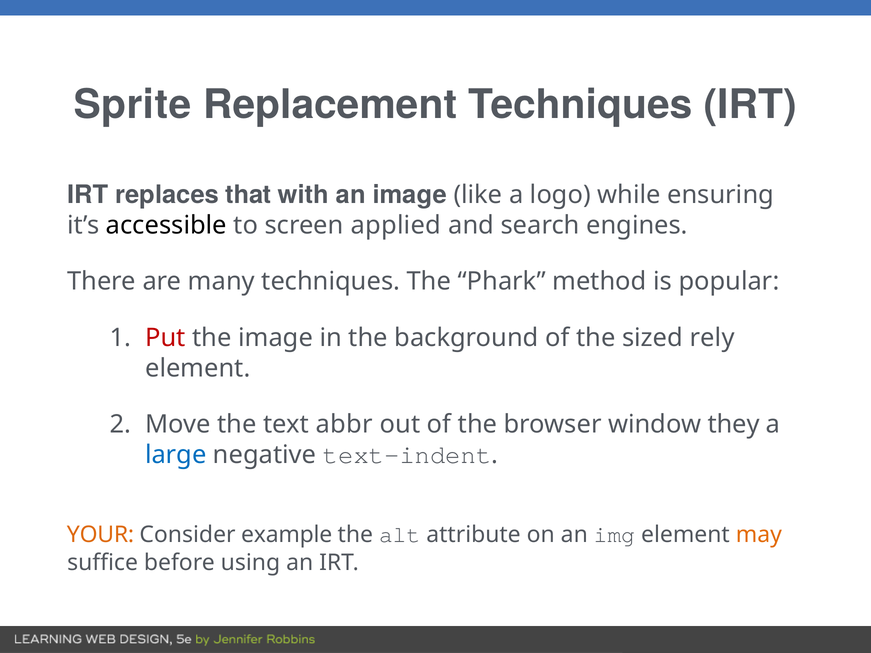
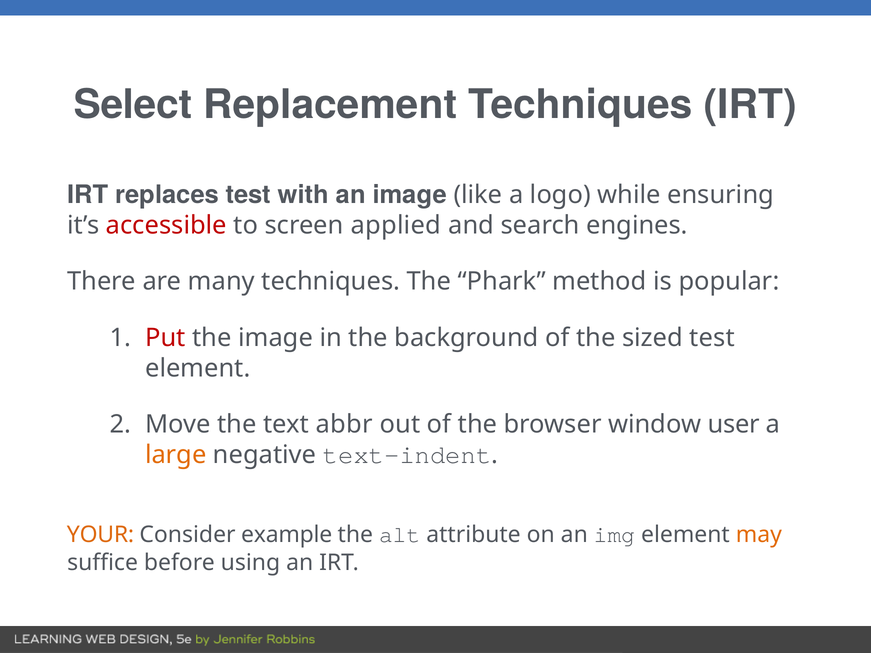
Sprite: Sprite -> Select (133, 105)
replaces that: that -> test (248, 195)
accessible colour: black -> red (166, 225)
sized rely: rely -> test (712, 338)
they: they -> user (734, 425)
large colour: blue -> orange (176, 455)
